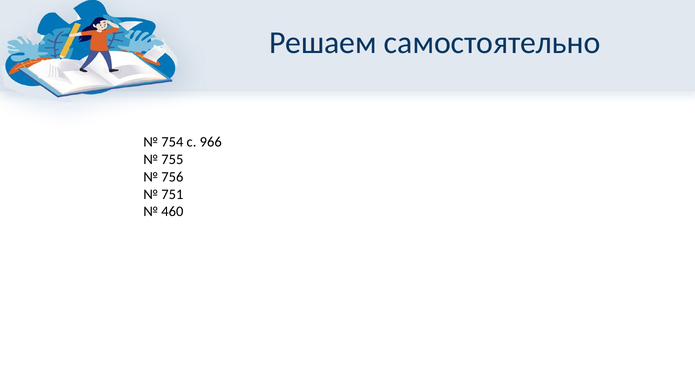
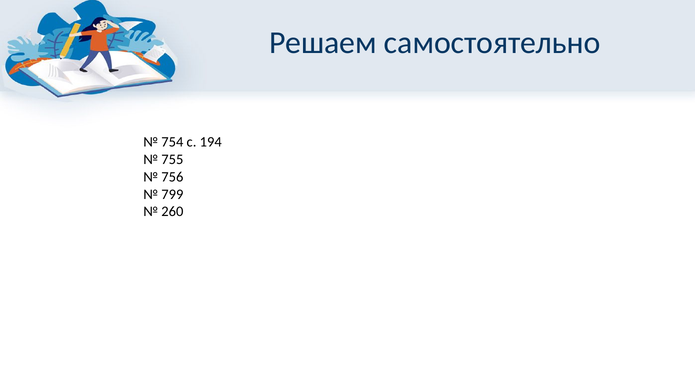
966: 966 -> 194 (211, 142)
751: 751 -> 799 (172, 194)
460: 460 -> 260 (172, 212)
